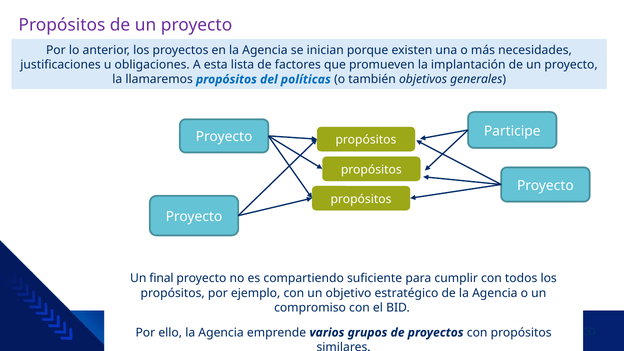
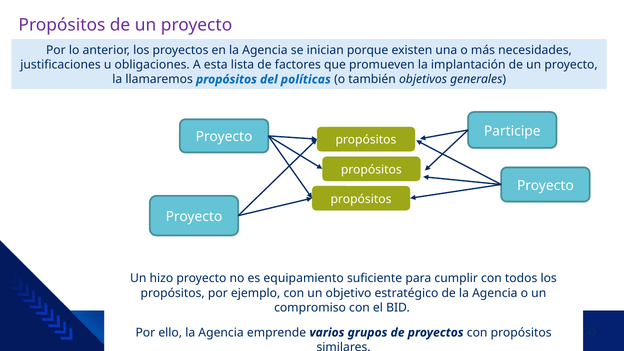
final: final -> hizo (161, 278)
compartiendo: compartiendo -> equipamiento (304, 278)
